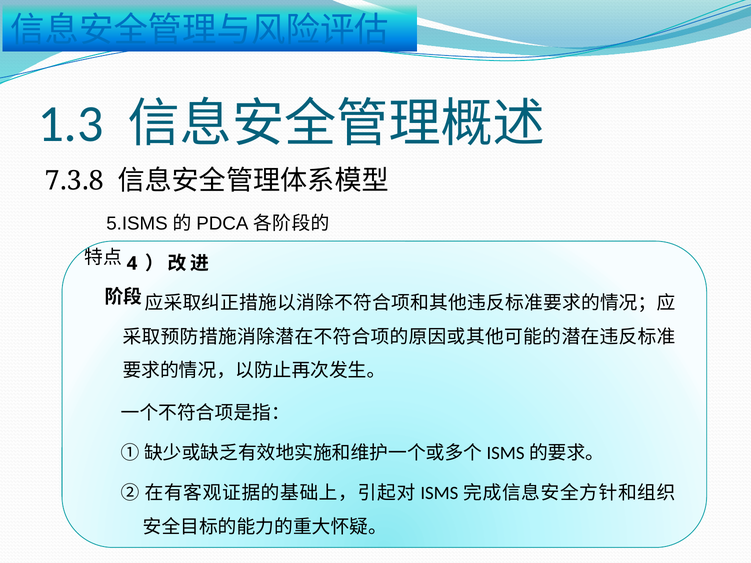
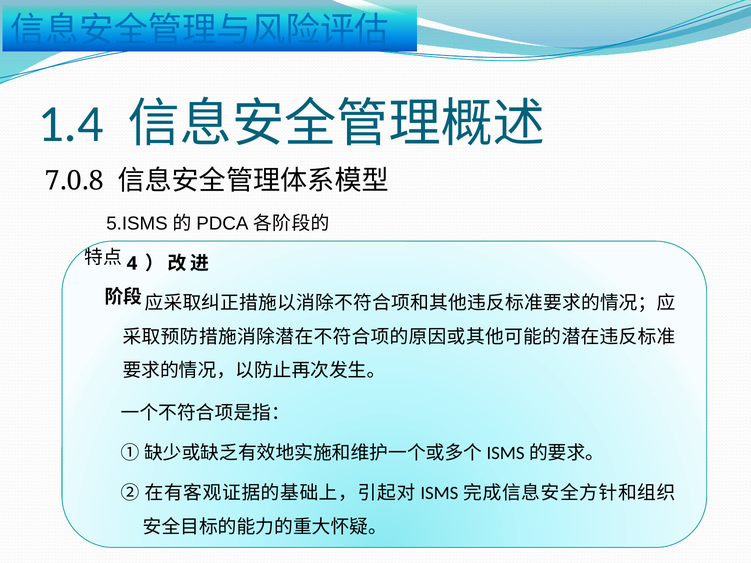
1.3: 1.3 -> 1.4 (71, 124)
7.3.8: 7.3.8 -> 7.0.8 (74, 181)
